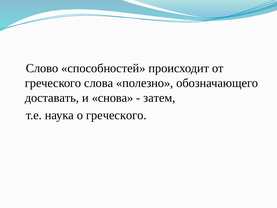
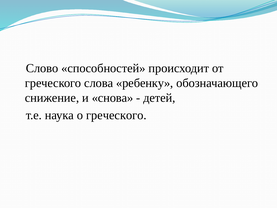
полезно: полезно -> ребенку (145, 83)
доставать: доставать -> снижение (52, 98)
затем: затем -> детей (159, 98)
